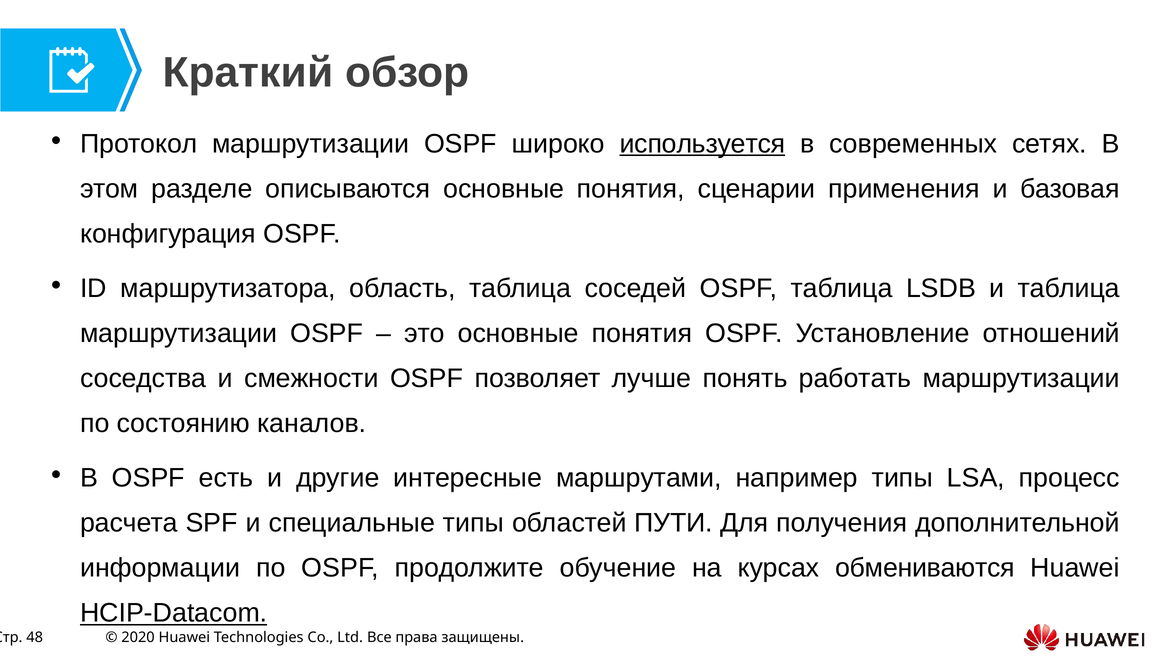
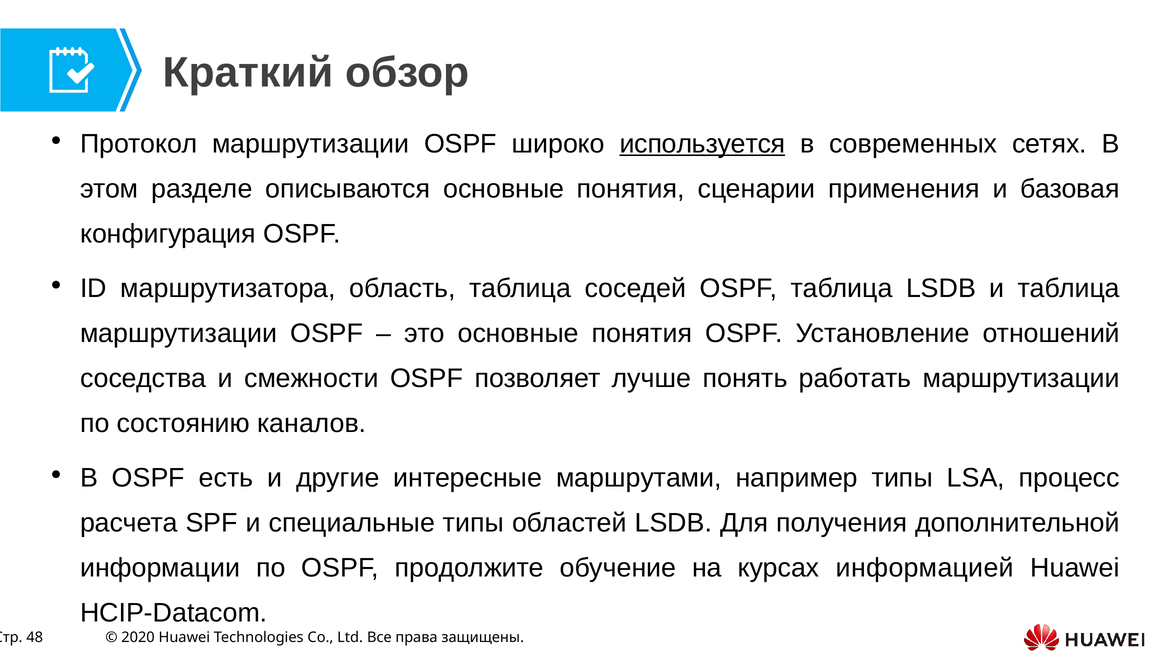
областей ПУТИ: ПУТИ -> LSDB (673, 523)
обмениваются: обмениваются -> информацией (925, 568)
HCIP-Datacom underline: present -> none (174, 613)
